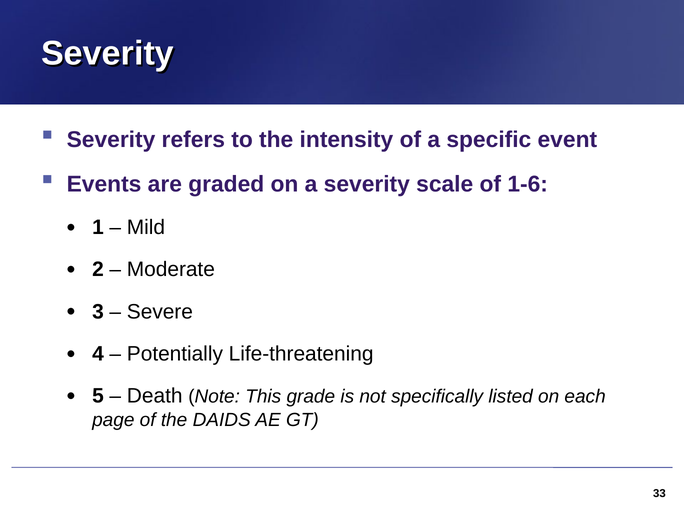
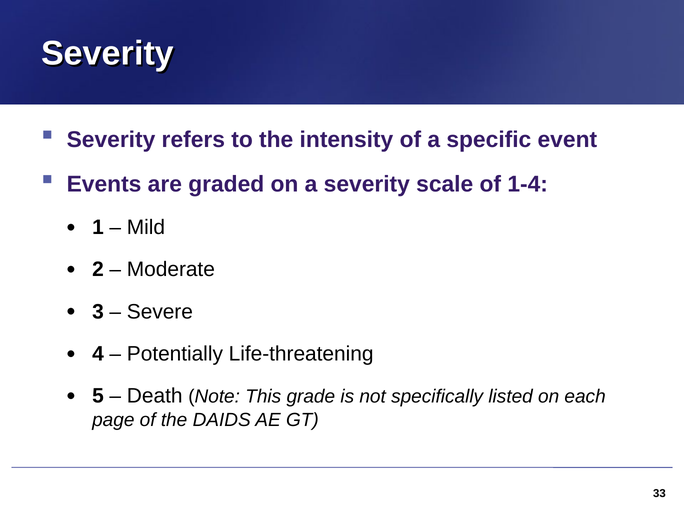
1-6: 1-6 -> 1-4 (528, 184)
